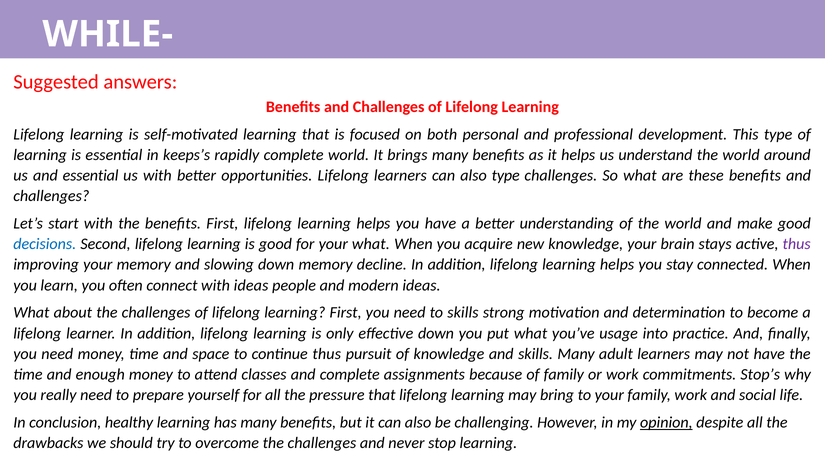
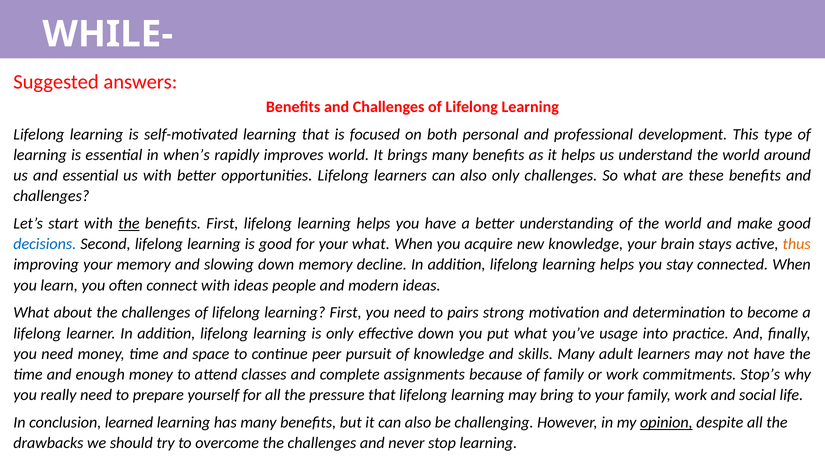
keeps’s: keeps’s -> when’s (186, 155)
rapidly complete: complete -> improves (294, 155)
also type: type -> only (506, 175)
the underline: none -> present (129, 223)
thus colour: purple -> orange (797, 244)
to skills: skills -> pairs (463, 313)
continue thus: thus -> peer (327, 354)
healthy: healthy -> learned (129, 423)
